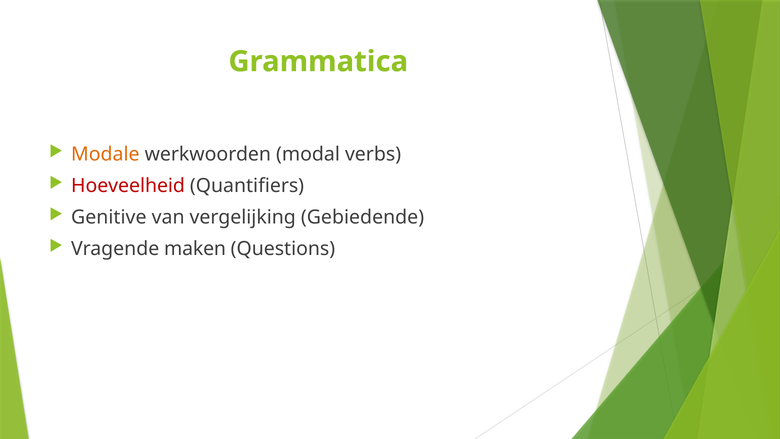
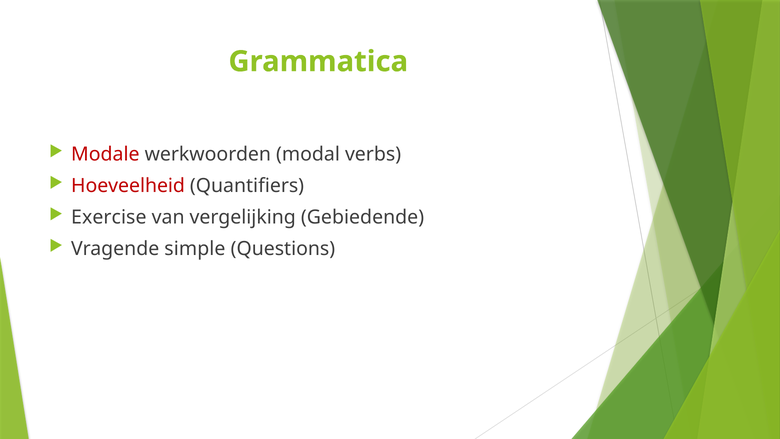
Modale colour: orange -> red (105, 154)
Genitive: Genitive -> Exercise (109, 217)
maken: maken -> simple (195, 249)
